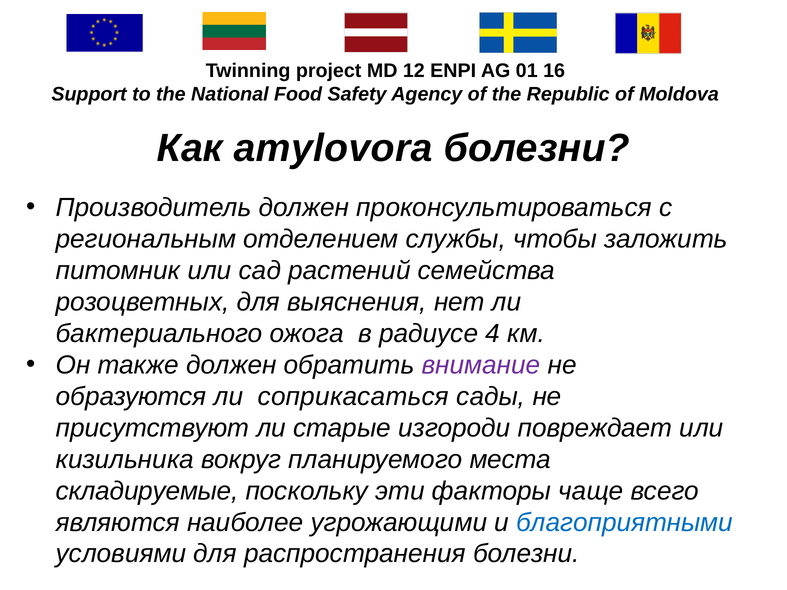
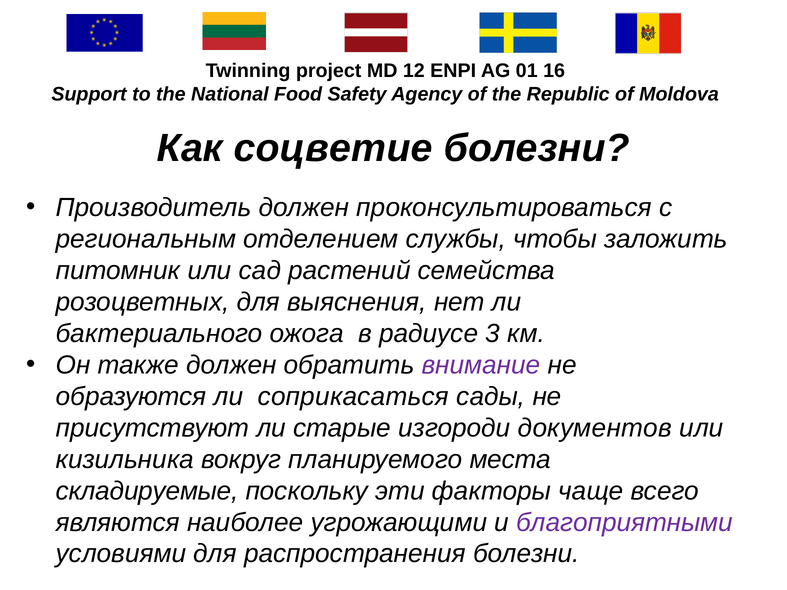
amylovora: amylovora -> соцветие (333, 148)
4: 4 -> 3 (493, 334)
повреждает: повреждает -> документов (595, 428)
благоприятными colour: blue -> purple (625, 523)
